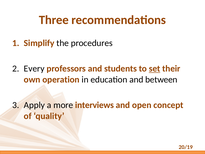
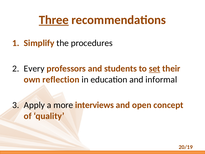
Three underline: none -> present (54, 20)
operation: operation -> reflection (61, 79)
between: between -> informal (161, 79)
